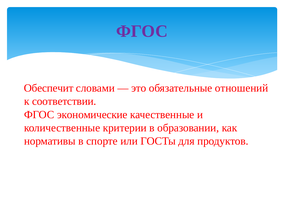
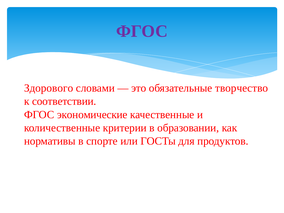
Обеспечит: Обеспечит -> Здорового (49, 88)
отношений: отношений -> творчество (242, 88)
